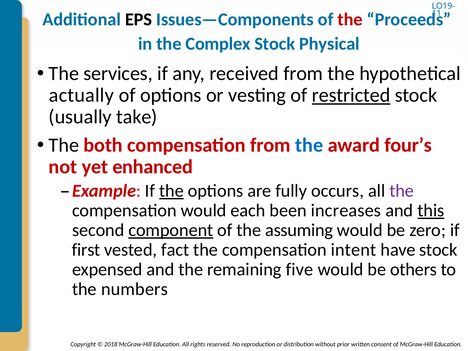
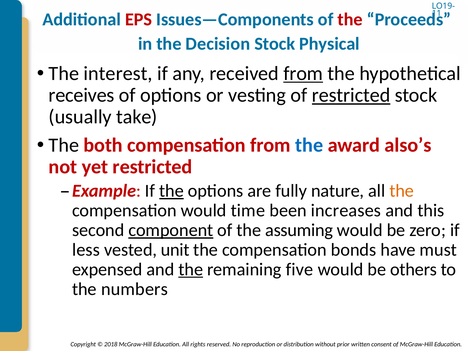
EPS colour: black -> red (139, 20)
Complex: Complex -> Decision (218, 44)
services: services -> interest (118, 74)
from underline: none -> present (303, 74)
actually: actually -> receives (82, 95)
four’s: four’s -> also’s (408, 145)
yet enhanced: enhanced -> restricted (153, 167)
occurs: occurs -> nature (338, 191)
the colour: purple -> orange (402, 191)
each: each -> time (248, 211)
this underline: present -> none (431, 211)
first: first -> less (86, 250)
fact: fact -> unit (175, 250)
intent: intent -> bonds (354, 250)
have stock: stock -> must (438, 250)
the underline: none -> present (191, 269)
